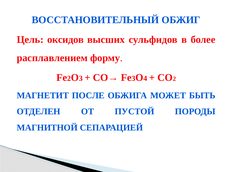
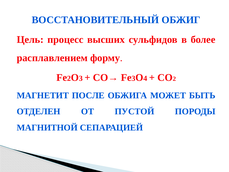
оксидов: оксидов -> процесс (65, 40)
